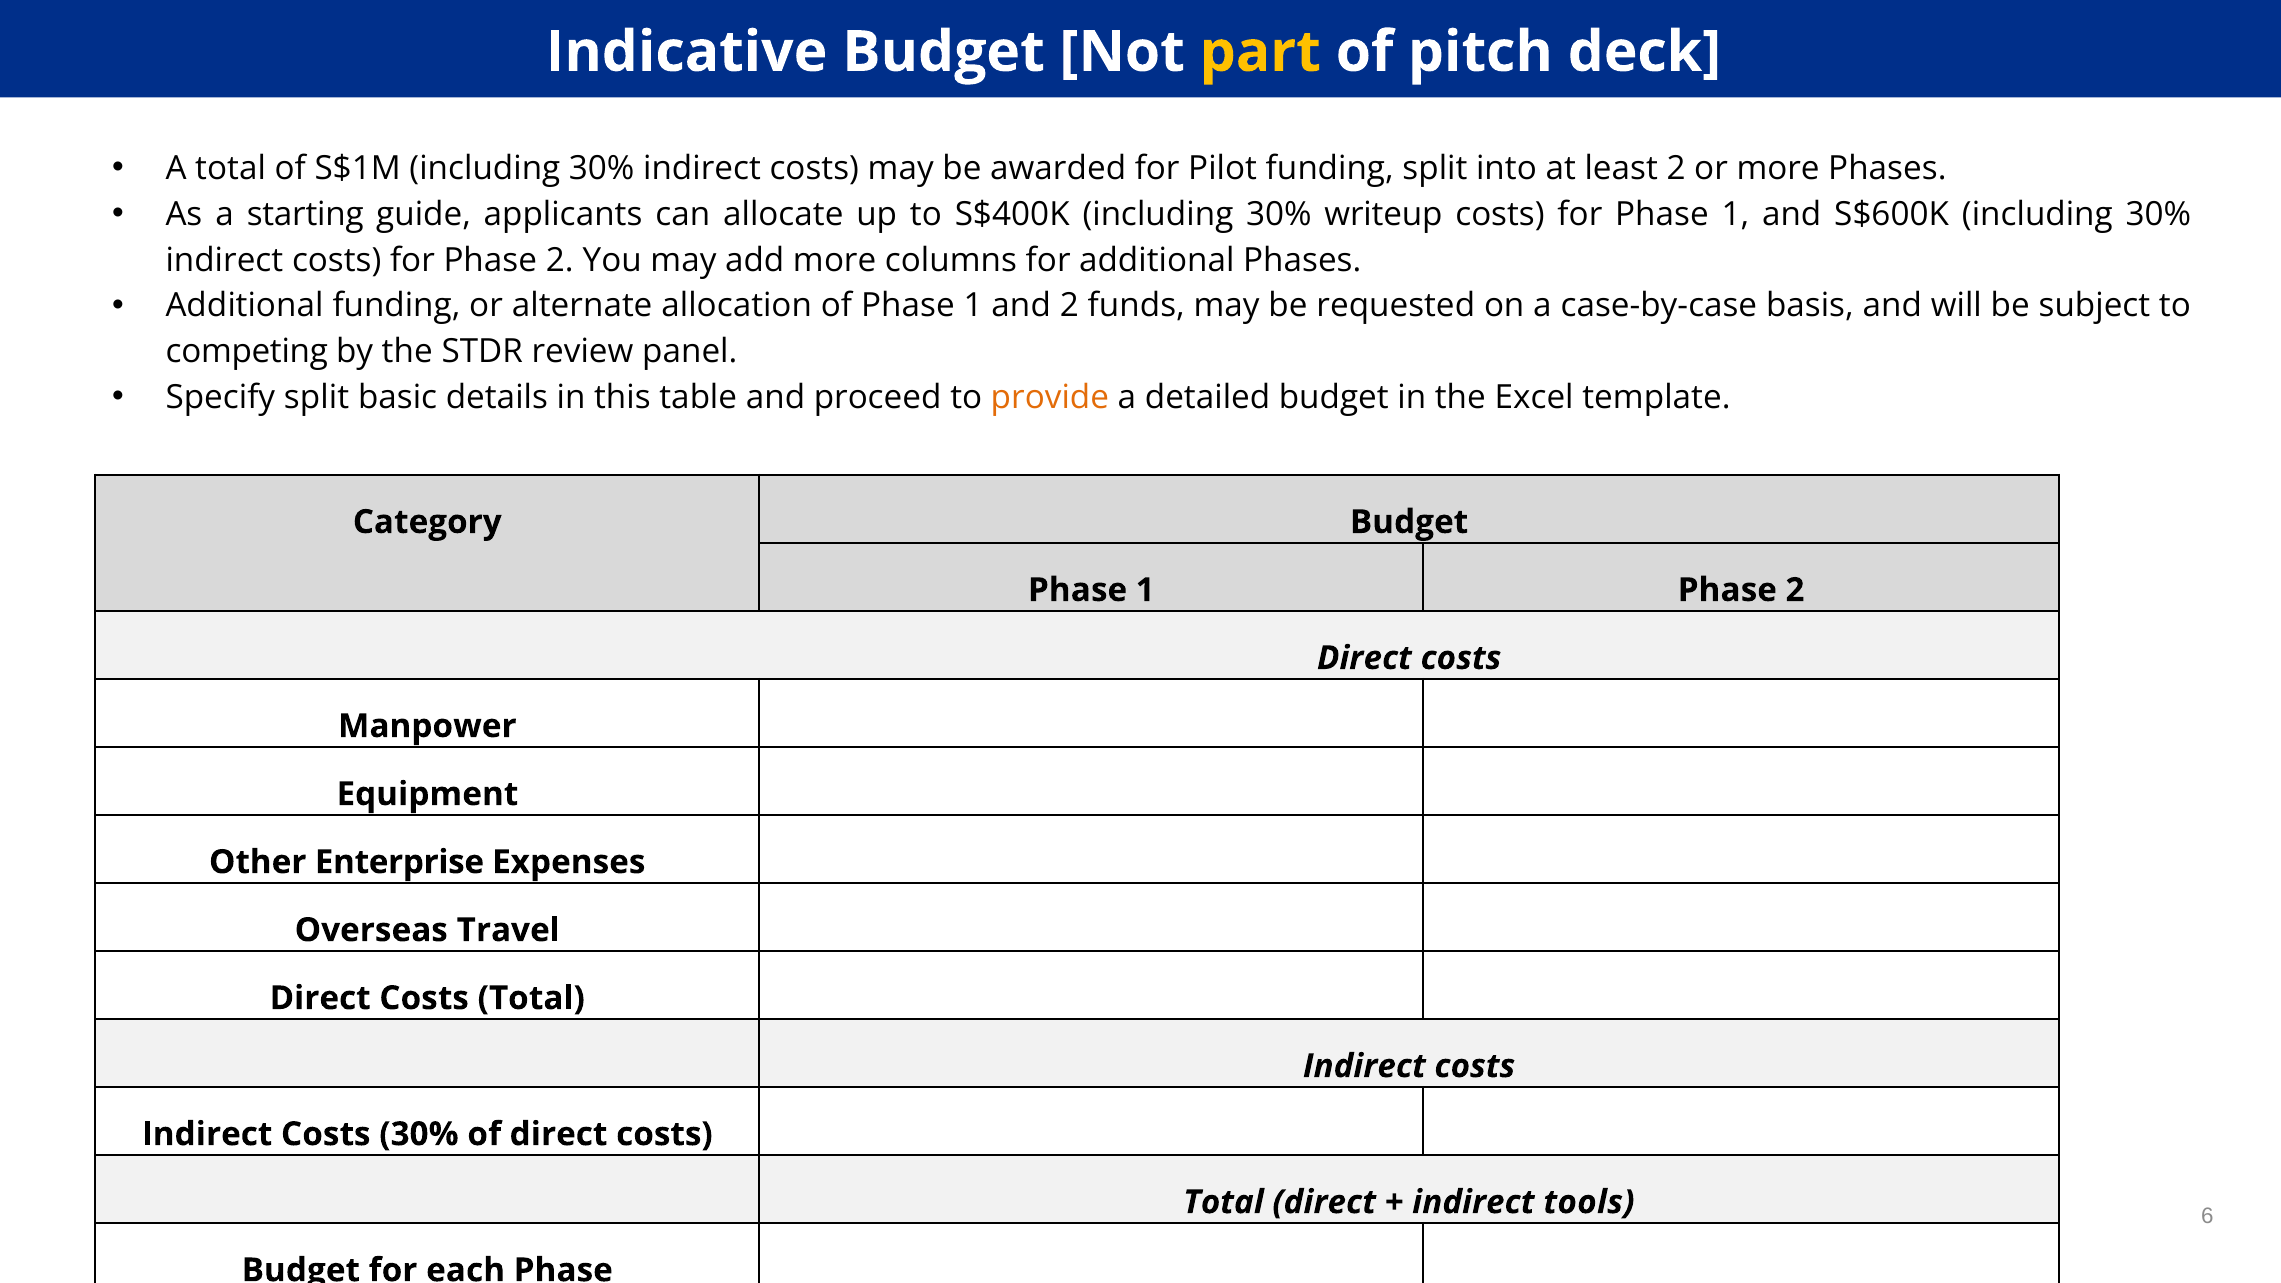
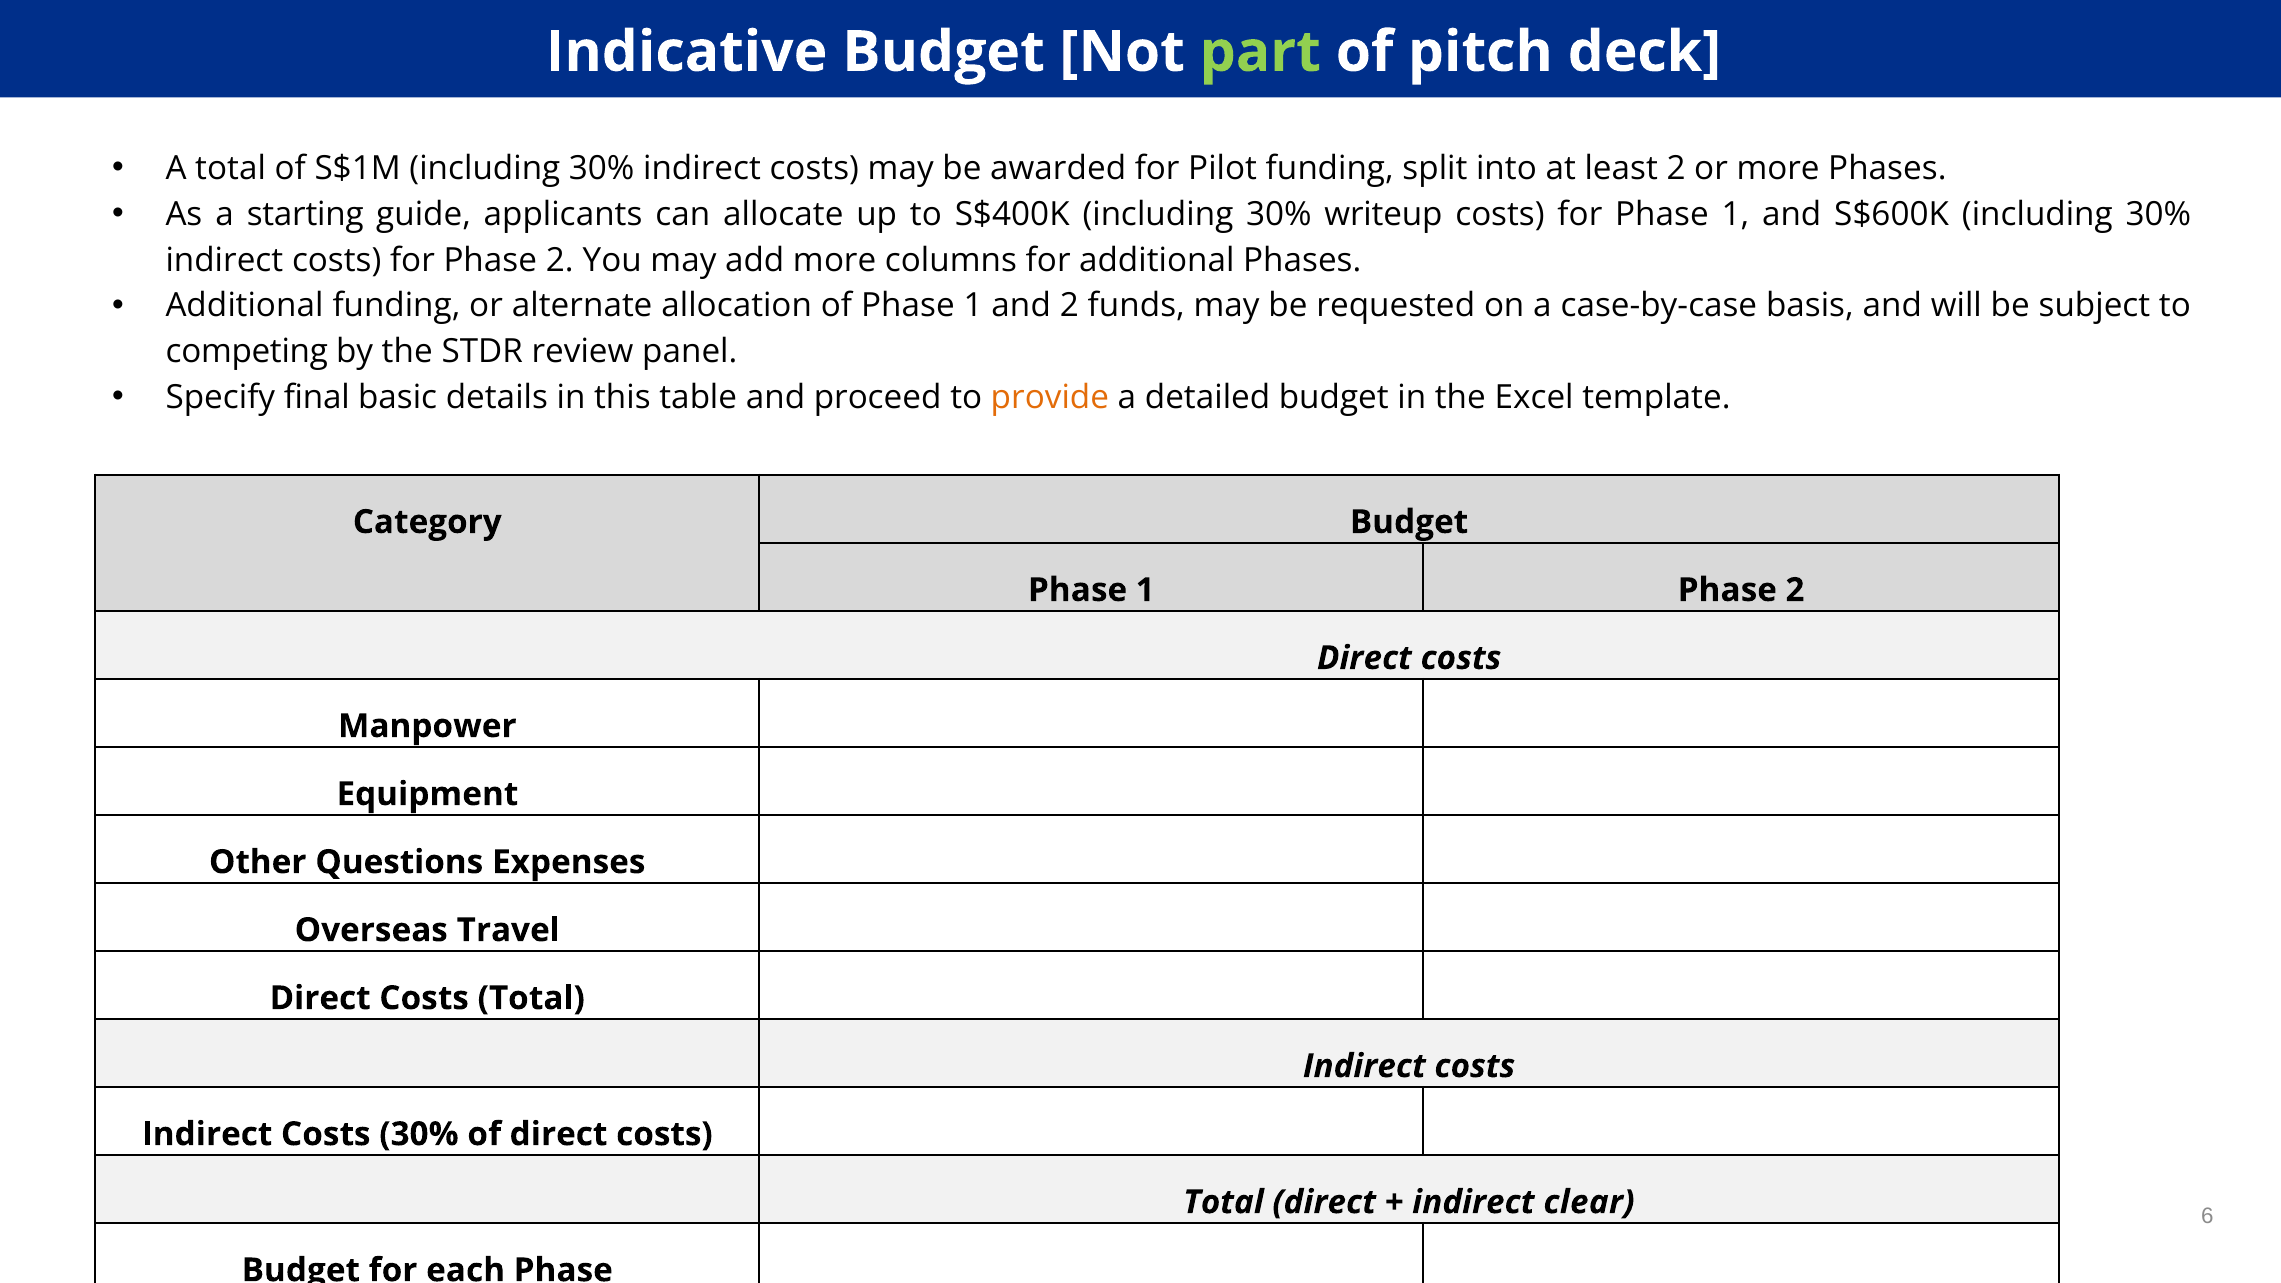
part colour: yellow -> light green (1260, 52)
Specify split: split -> final (317, 398)
Enterprise: Enterprise -> Questions (399, 862)
tools: tools -> clear (1589, 1202)
